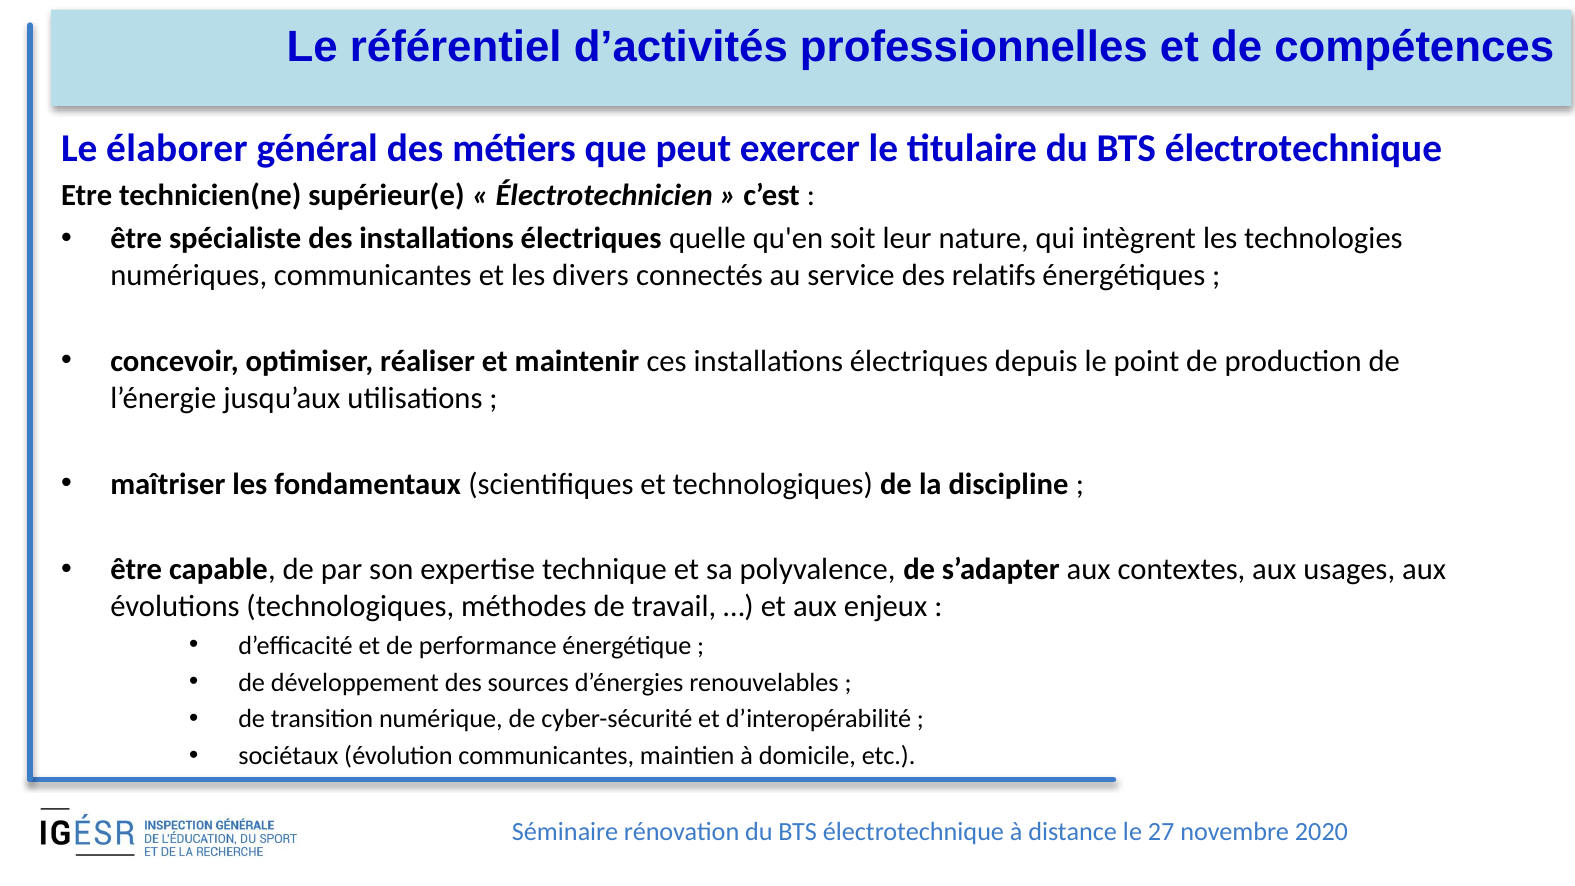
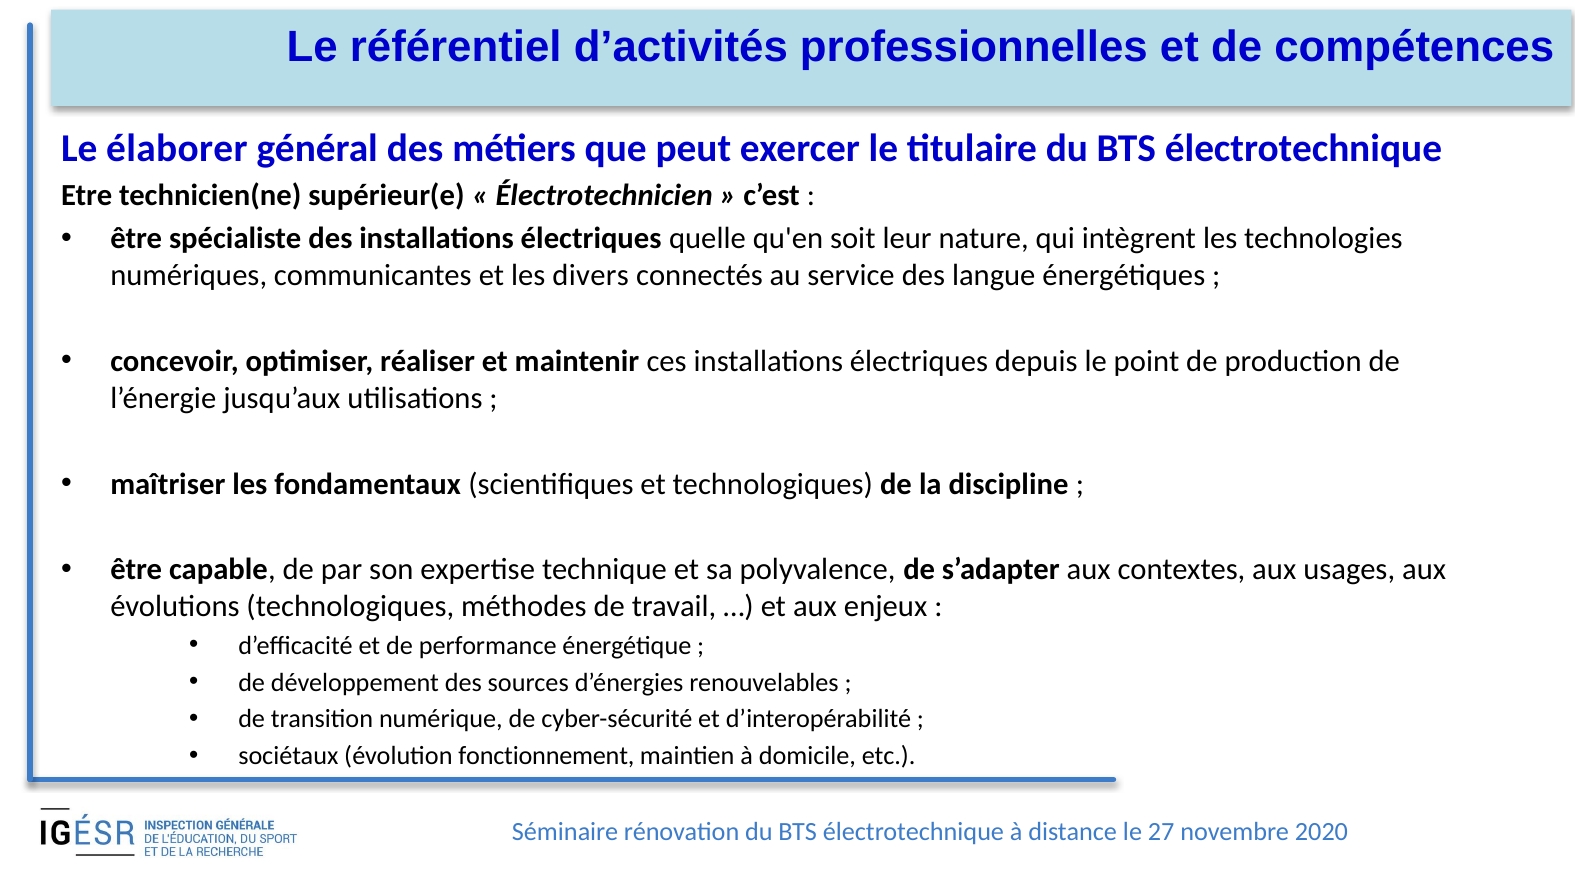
relatifs: relatifs -> langue (994, 276)
évolution communicantes: communicantes -> fonctionnement (546, 756)
